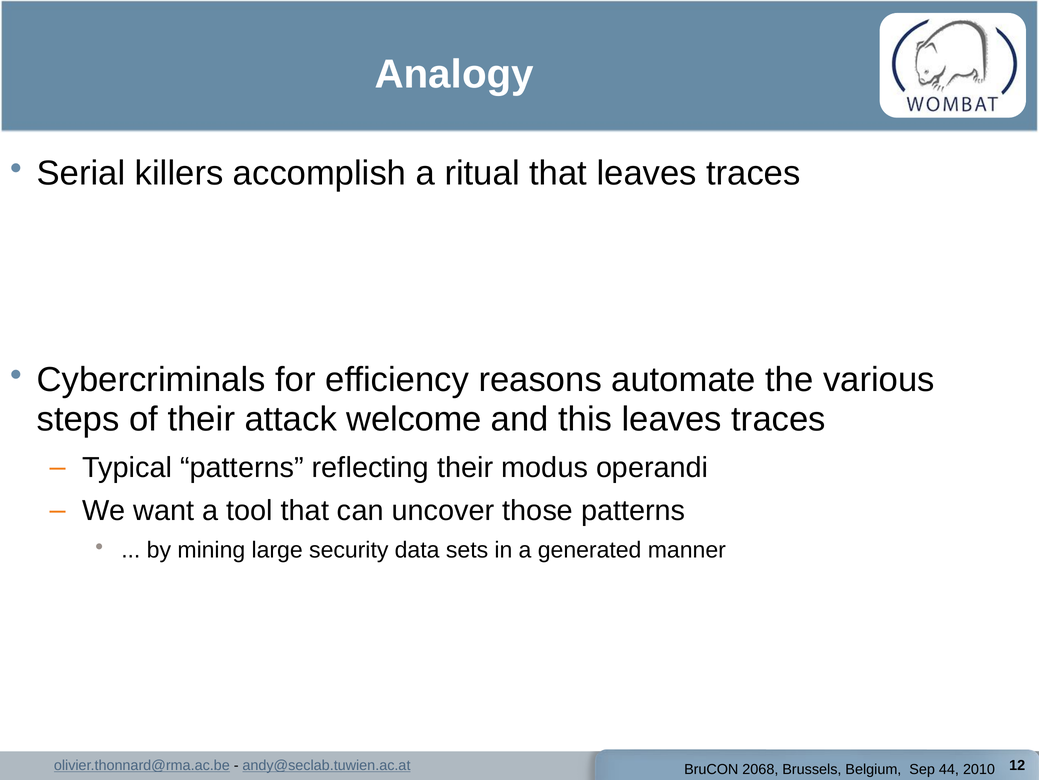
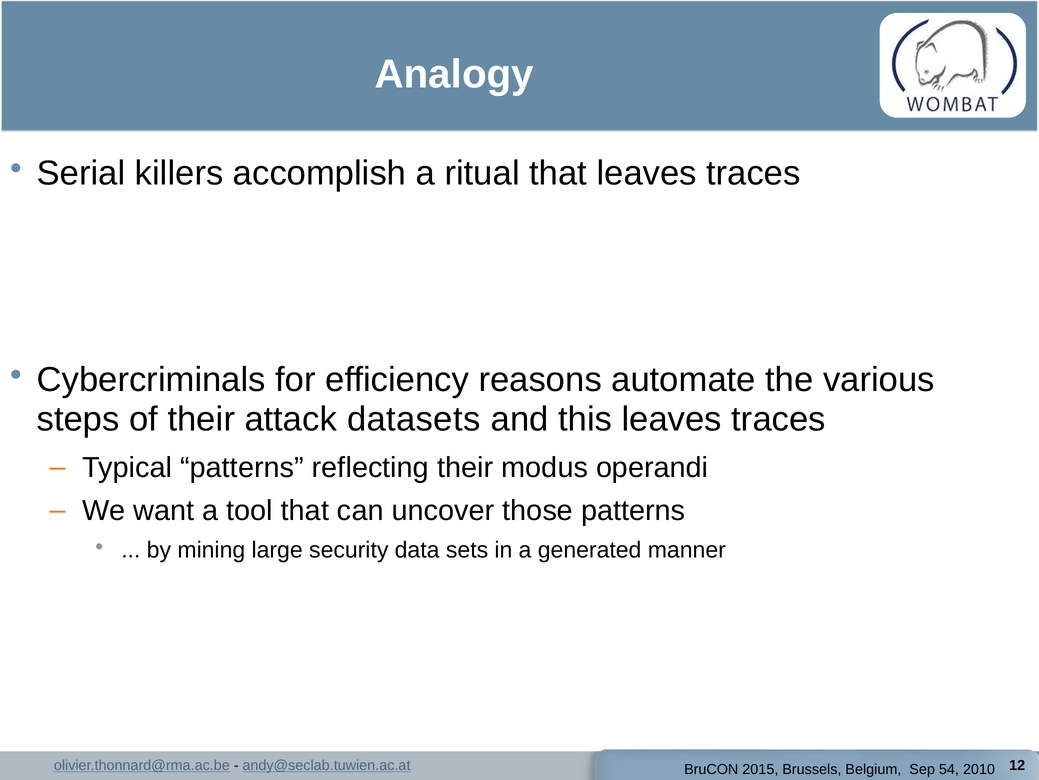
welcome: welcome -> datasets (414, 419)
2068: 2068 -> 2015 (760, 769)
44: 44 -> 54 (949, 769)
